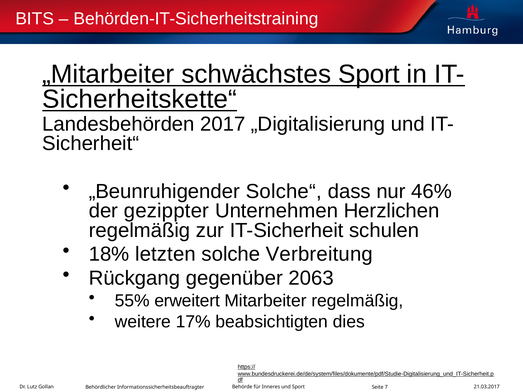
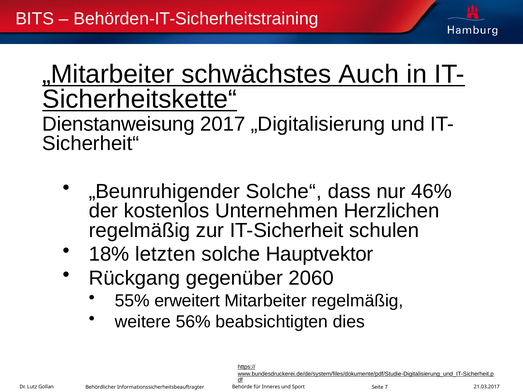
schwächstes Sport: Sport -> Auch (369, 74)
Landesbehörden: Landesbehörden -> Dienstanweisung (118, 124)
gezippter: gezippter -> kostenlos (167, 211)
Verbreitung: Verbreitung -> Hauptvektor (320, 254)
2063: 2063 -> 2060 (311, 278)
17%: 17% -> 56% (193, 322)
